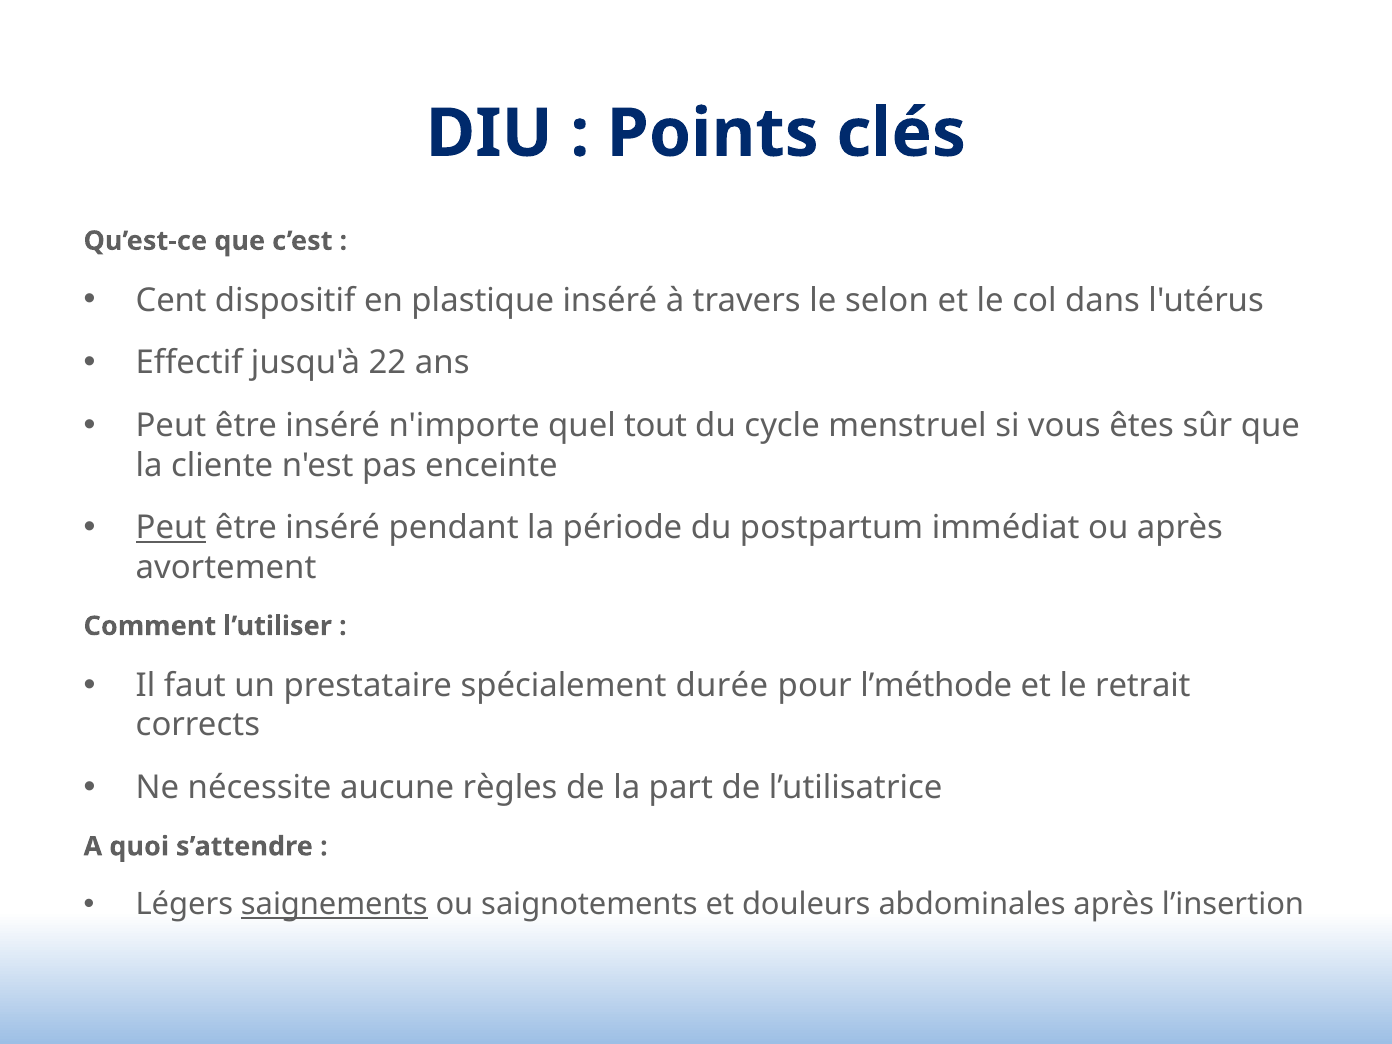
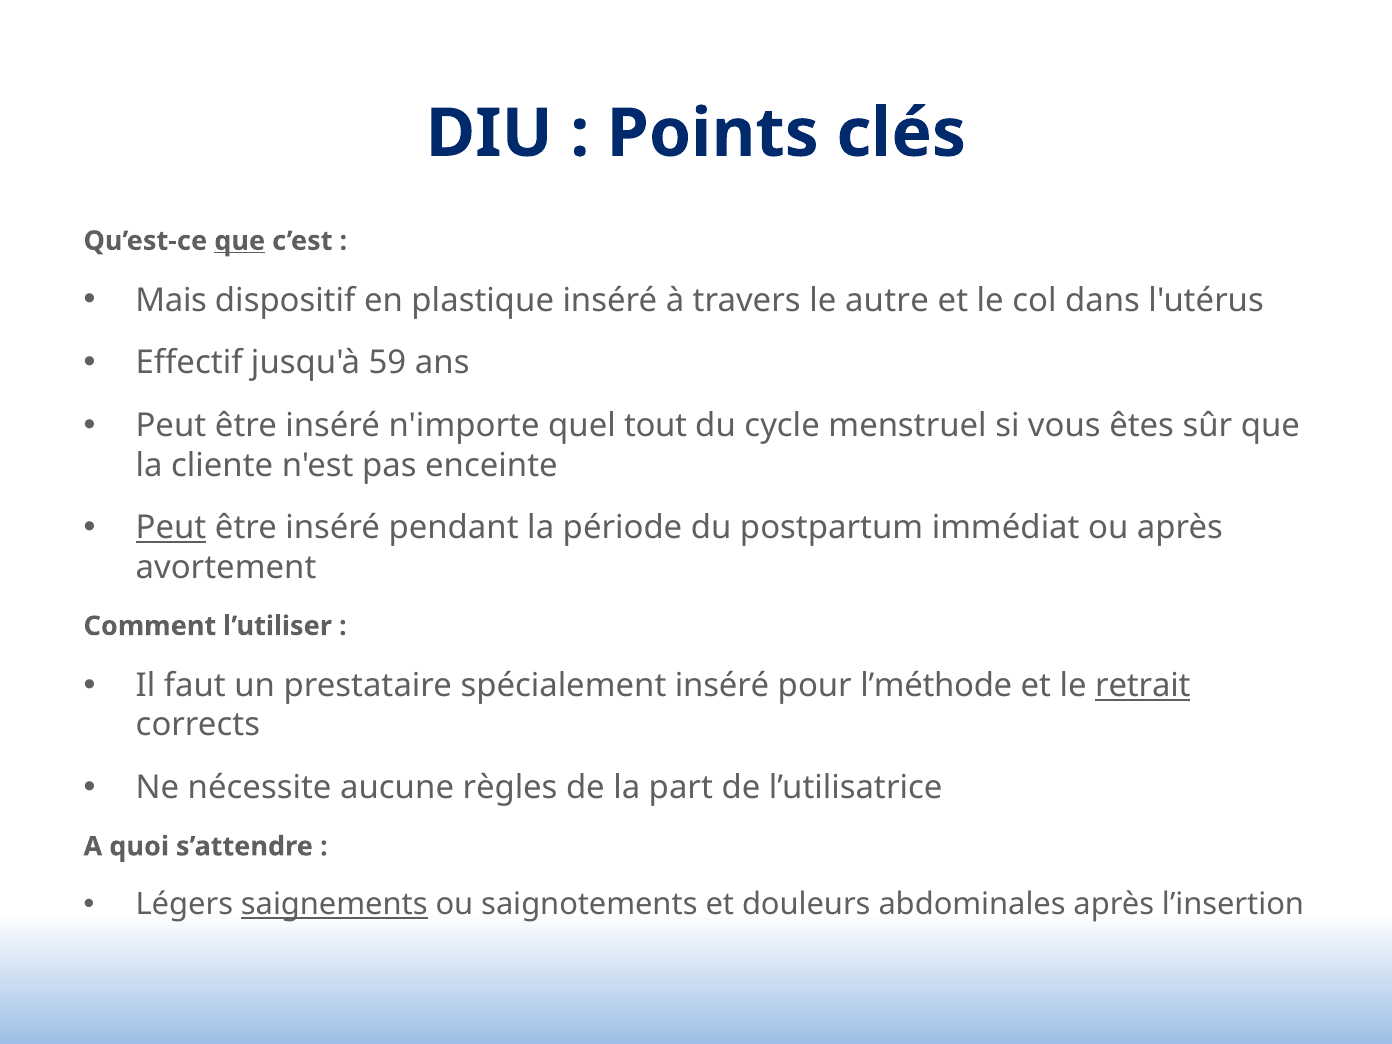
que underline: none -> present (240, 241)
Cent: Cent -> Mais (171, 300)
selon: selon -> autre (887, 300)
22: 22 -> 59 (388, 363)
spécialement durée: durée -> inséré (722, 686)
retrait underline: none -> present (1143, 686)
